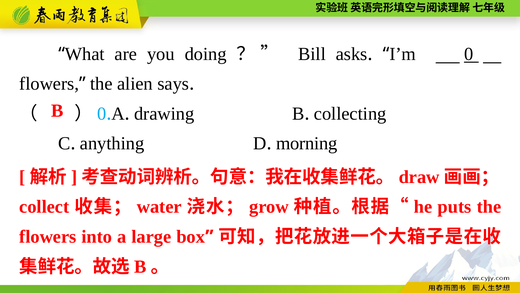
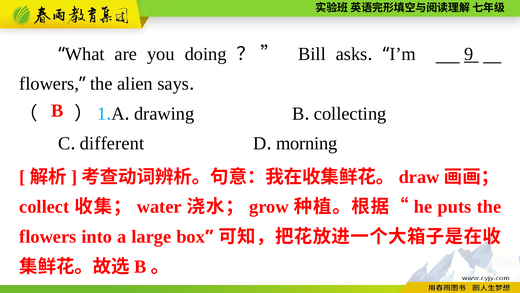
I’m 0: 0 -> 9 (469, 54)
0: 0 -> 1 (102, 113)
anything: anything -> different (112, 143)
